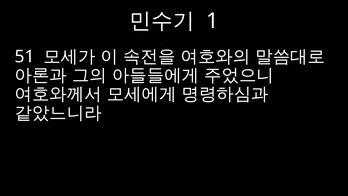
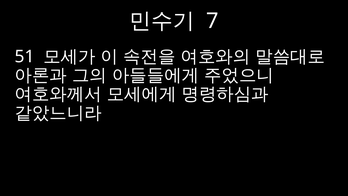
1: 1 -> 7 (212, 21)
